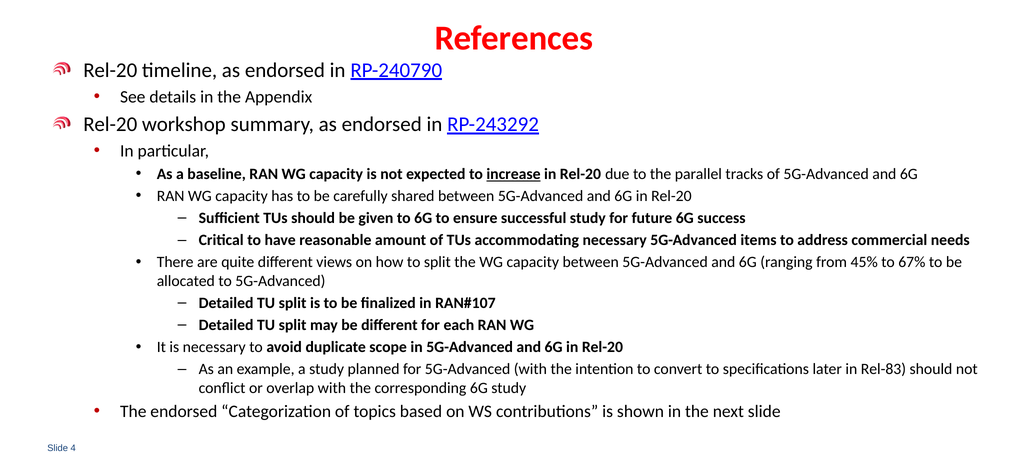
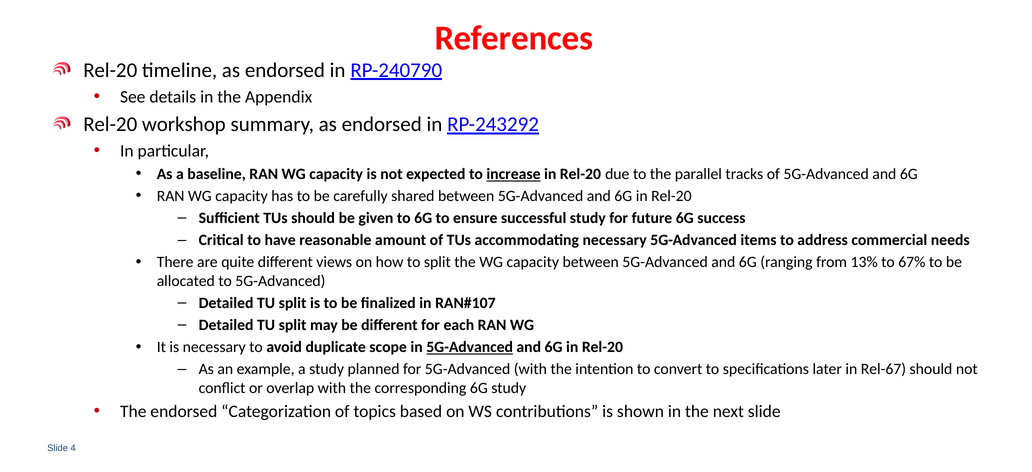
45%: 45% -> 13% (864, 262)
5G-Advanced underline: none -> present (470, 347)
Rel-83: Rel-83 -> Rel-67 (883, 369)
